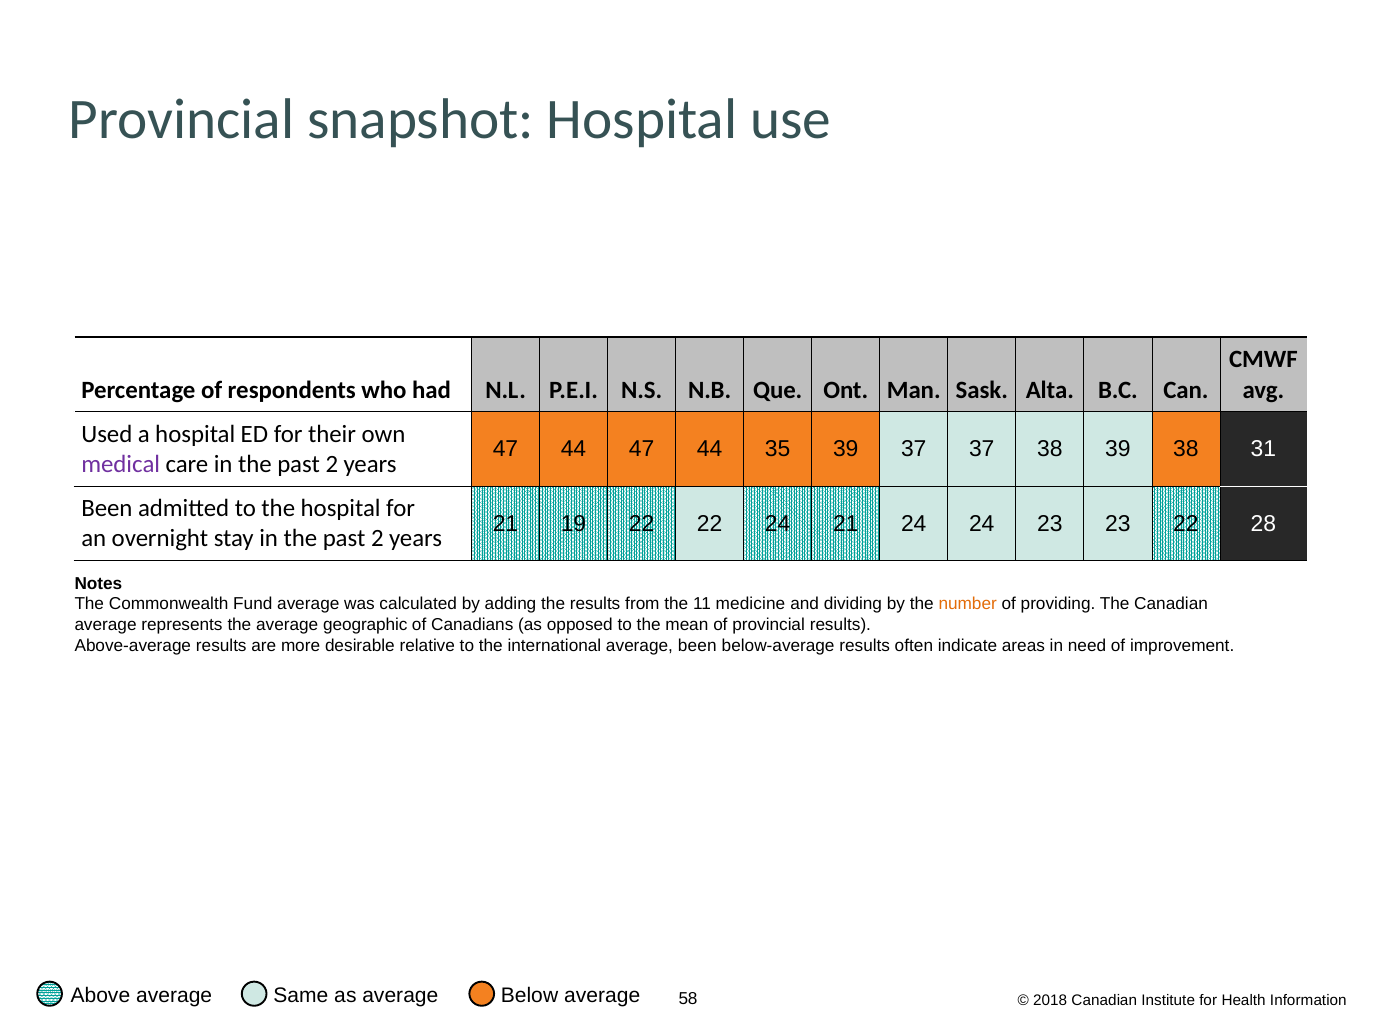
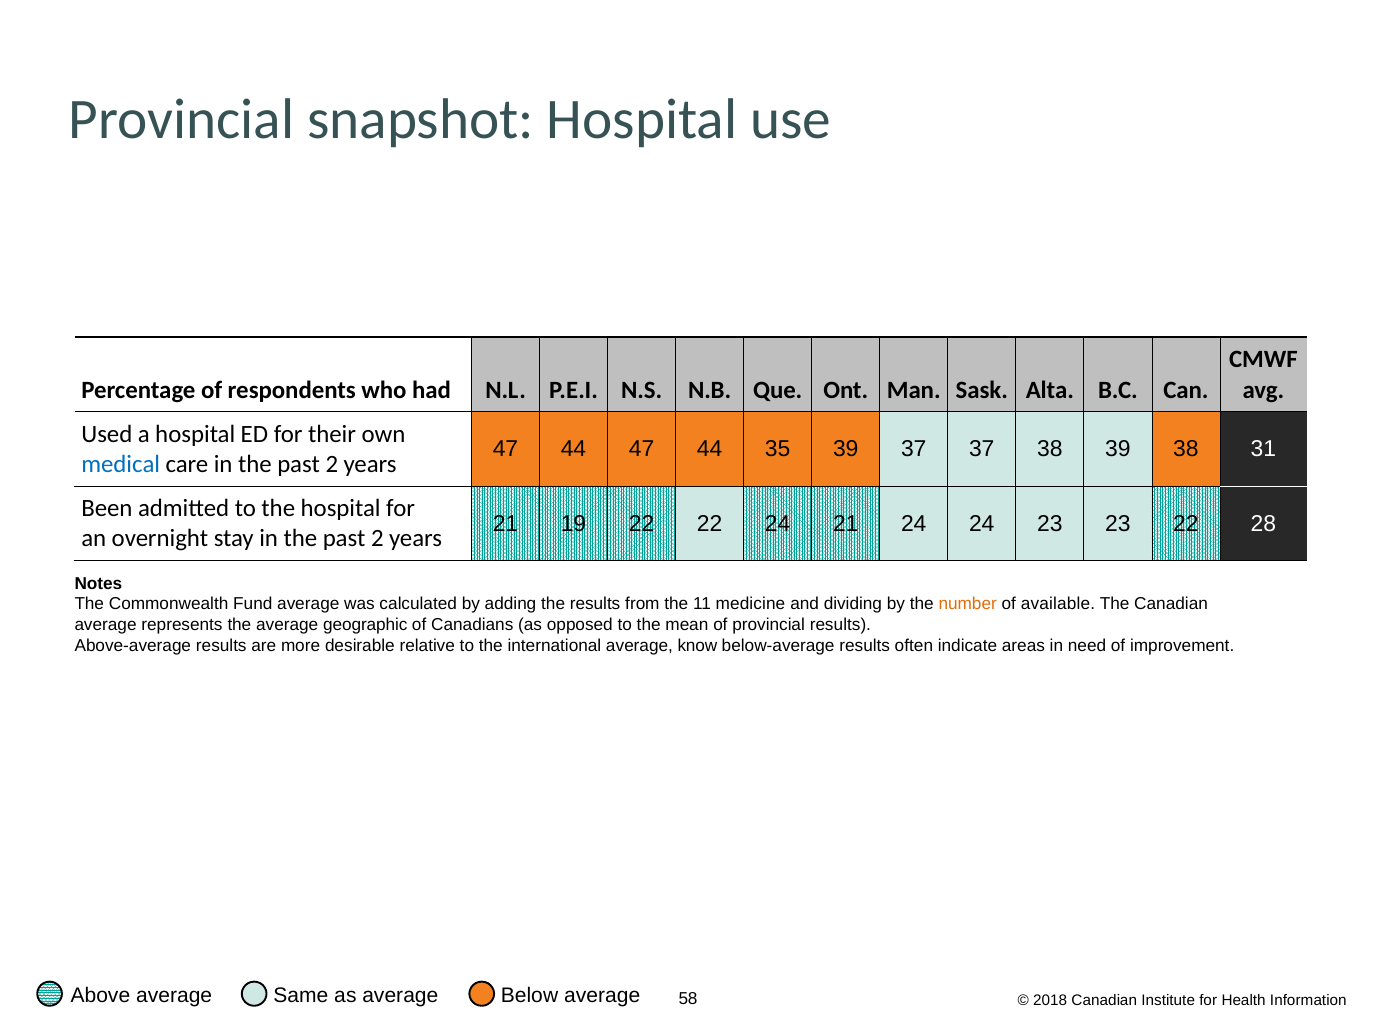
medical colour: purple -> blue (121, 464)
providing: providing -> available (1058, 604)
average been: been -> know (697, 645)
